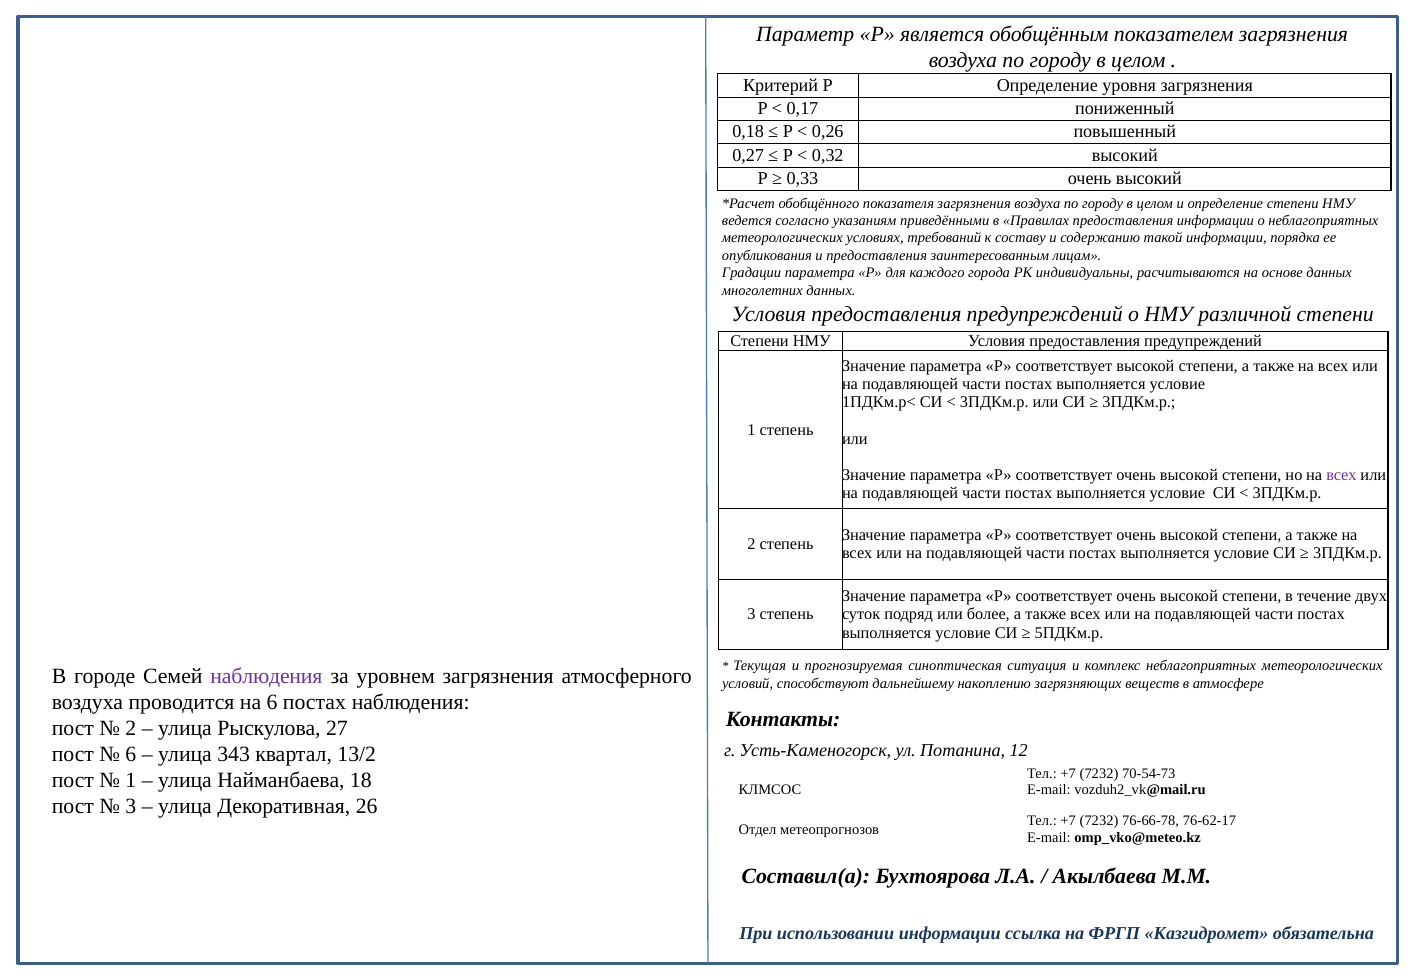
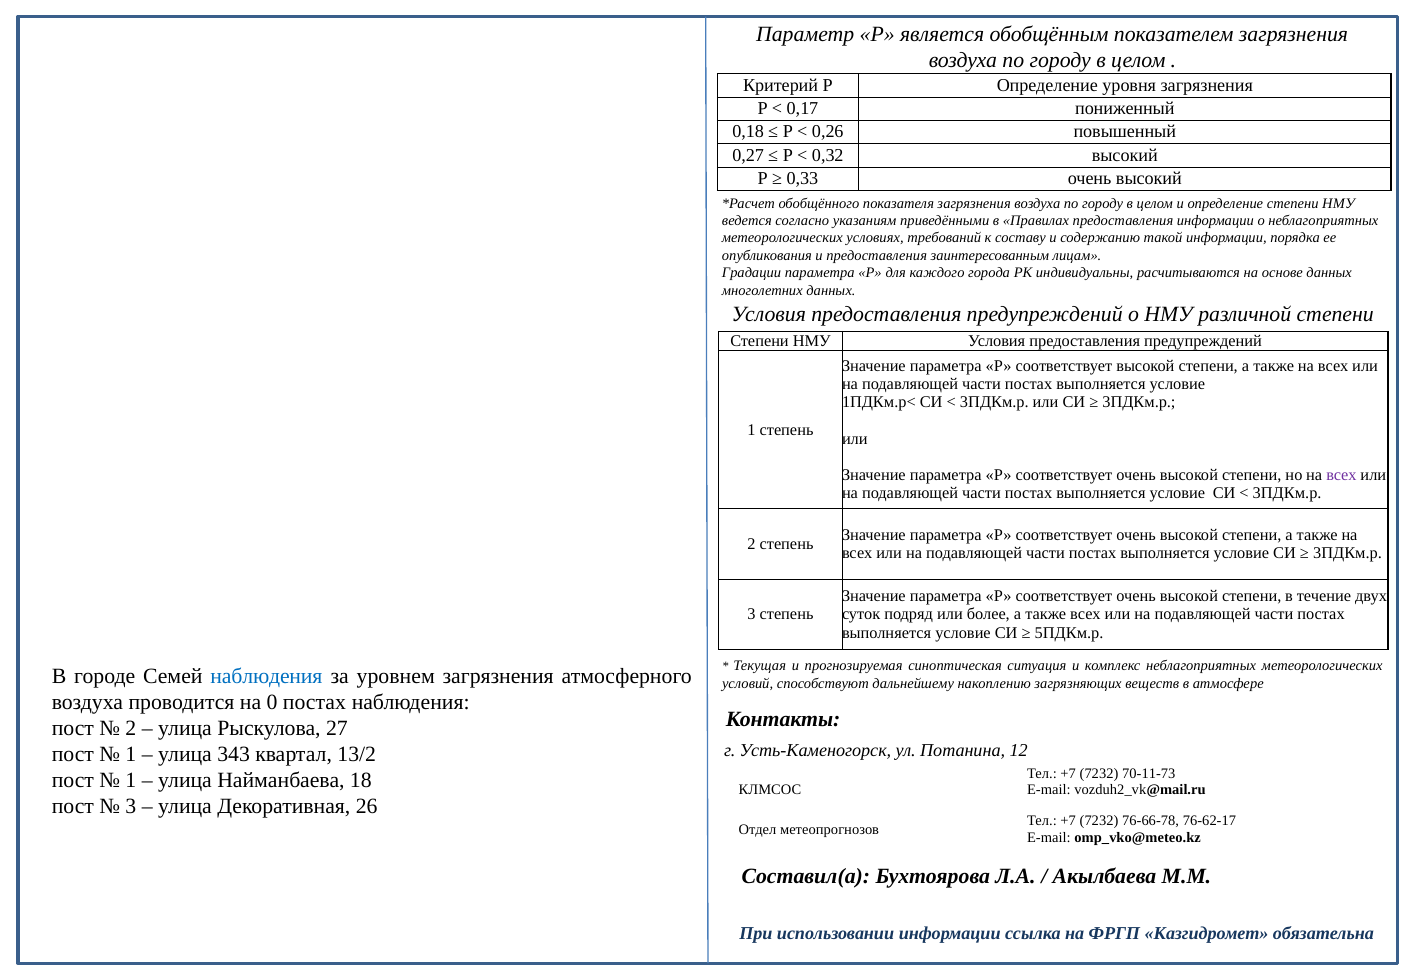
наблюдения colour: purple -> blue (266, 676)
на 6: 6 -> 0 (272, 702)
6: 6 -> 1 (131, 754)
70-54-73: 70-54-73 -> 70-11-73 (1149, 773)
